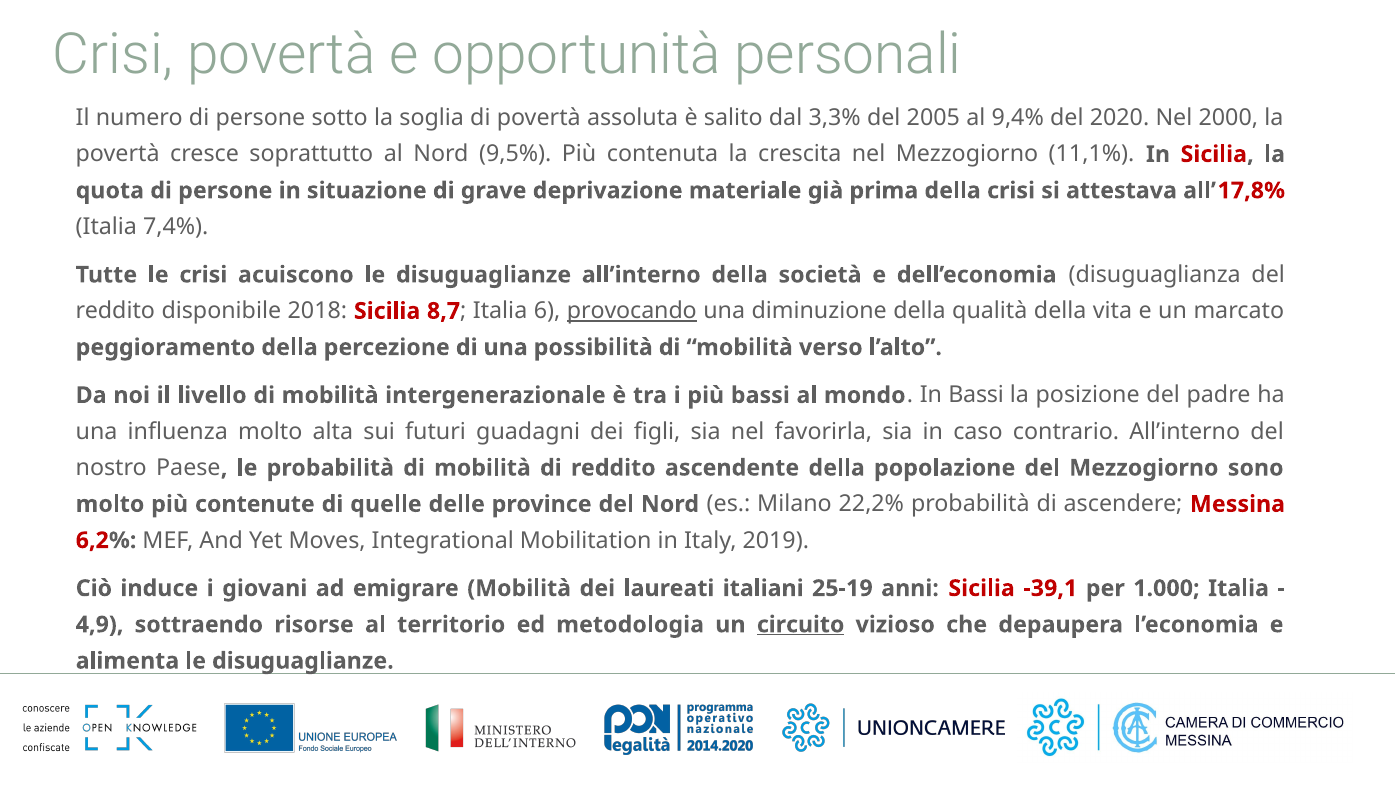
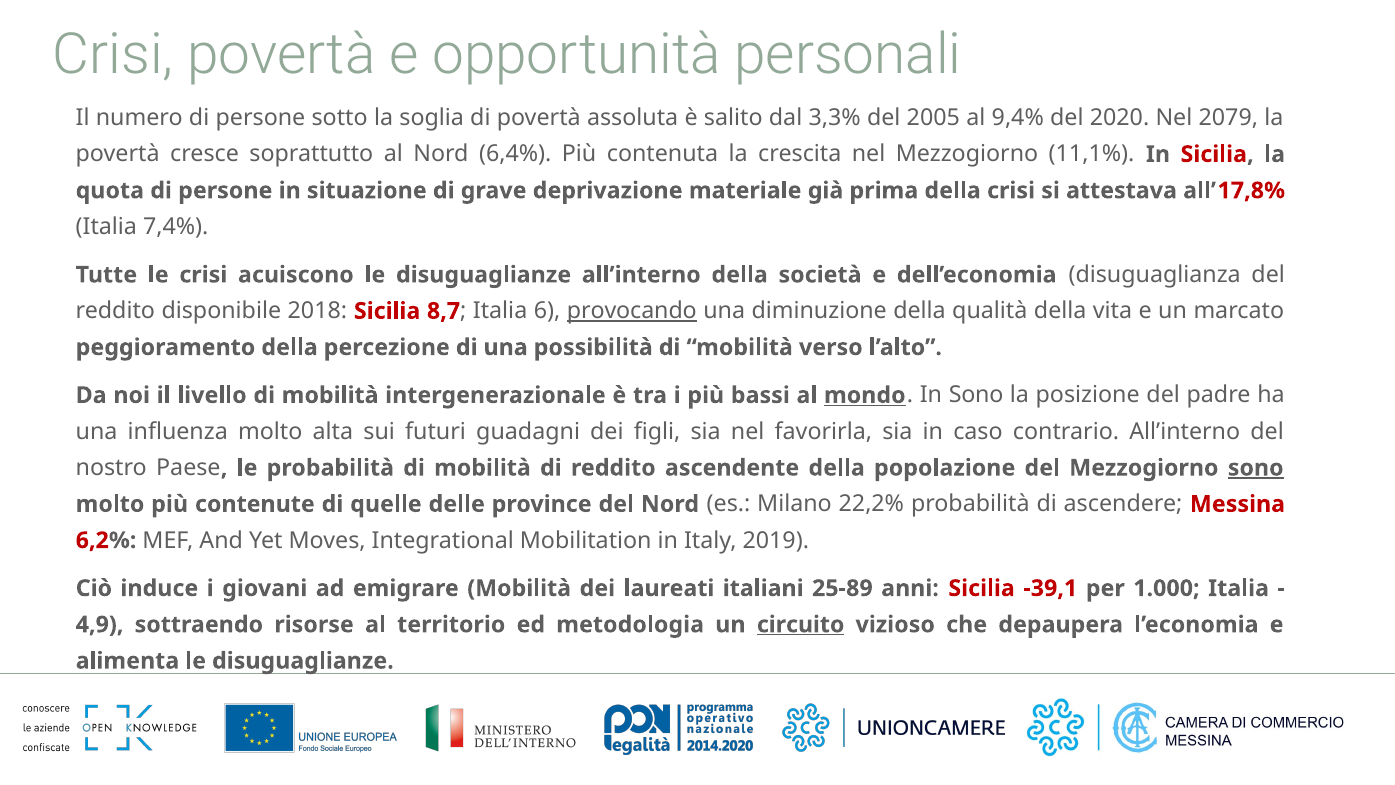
2000: 2000 -> 2079 (1228, 118)
9,5%: 9,5% -> 6,4% (515, 154)
mondo underline: none -> present (865, 395)
In Bassi: Bassi -> Sono (976, 395)
sono underline: none -> present (1256, 468)
25-19: 25-19 -> 25-89 (842, 588)
